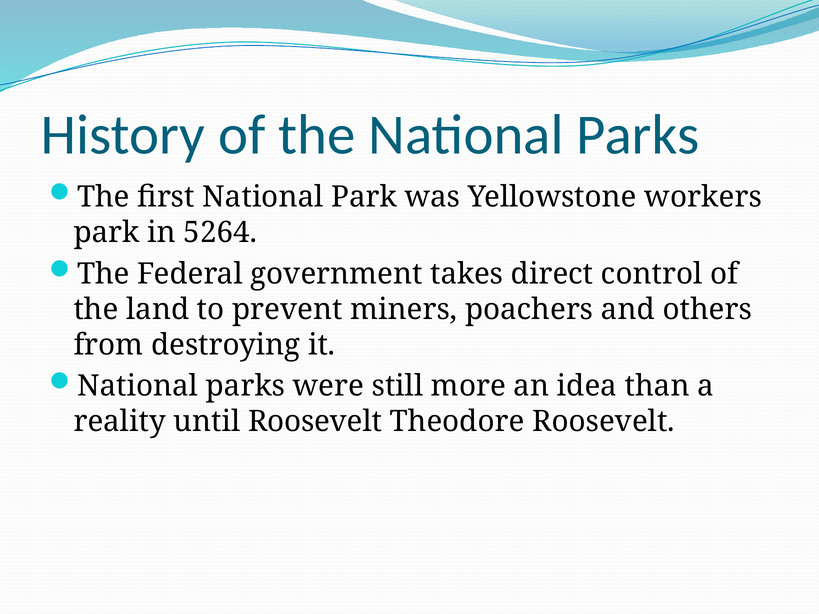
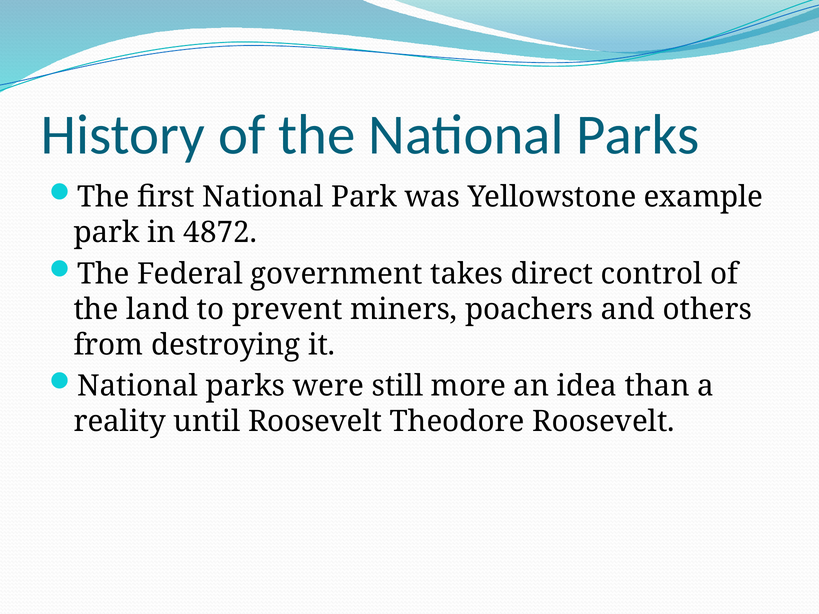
workers: workers -> example (703, 197)
5264: 5264 -> 4872 (220, 233)
